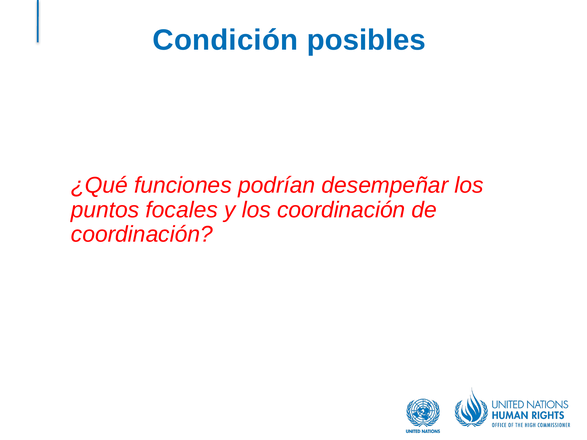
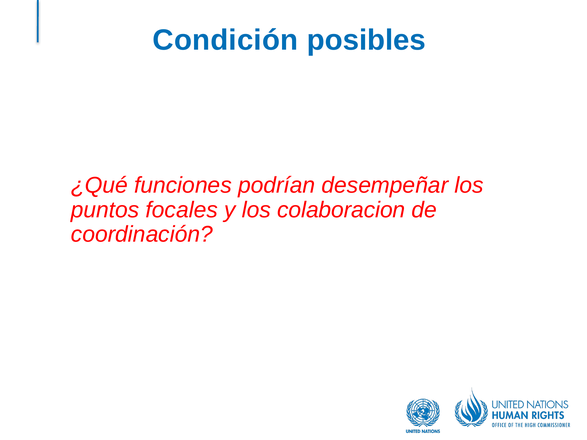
los coordinación: coordinación -> colaboracion (341, 210)
